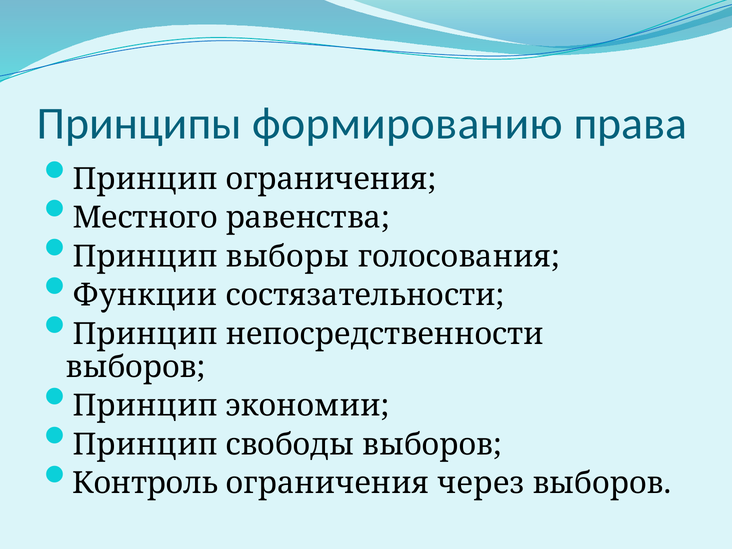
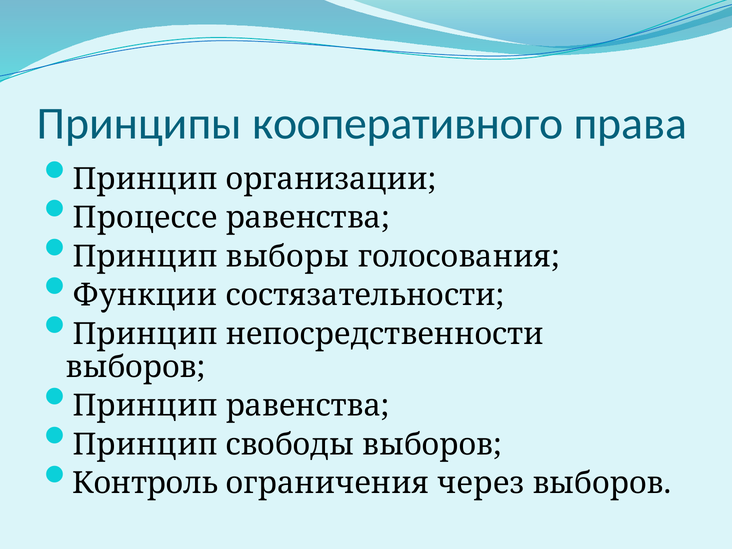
формированию: формированию -> кооперативного (408, 124)
Принцип ограничения: ограничения -> организации (331, 179)
Местного: Местного -> Процессе (145, 218)
Принцип экономии: экономии -> равенства (308, 406)
